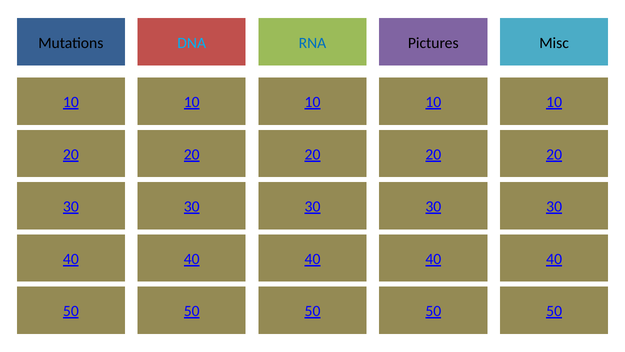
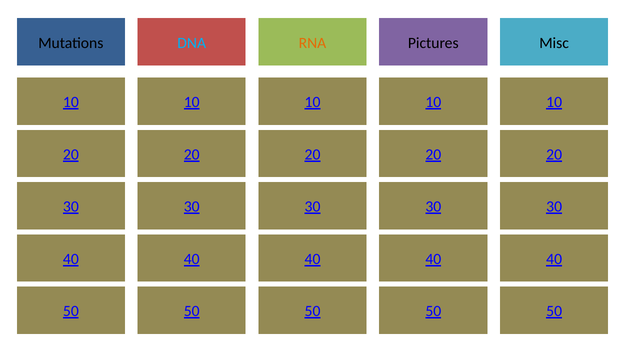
RNA colour: blue -> orange (312, 43)
